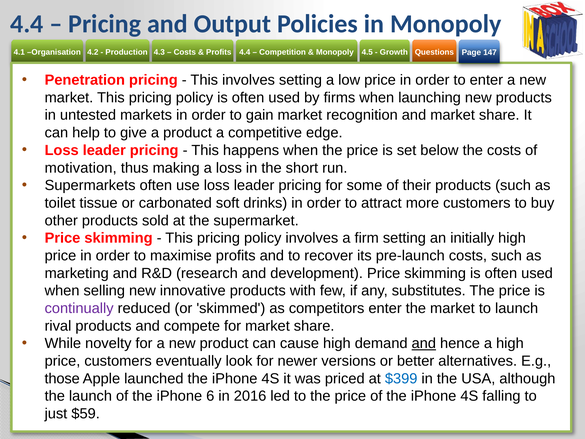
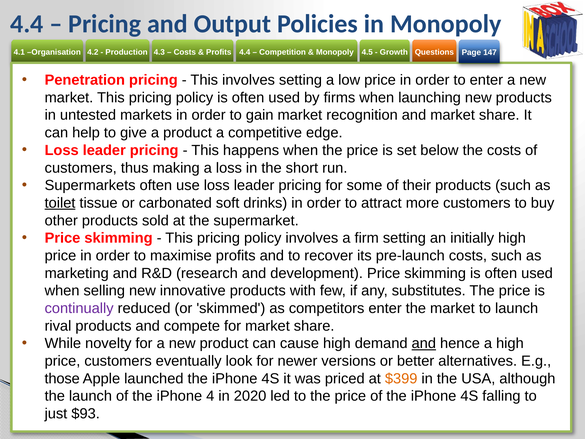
motivation: motivation -> customers (81, 168)
toilet underline: none -> present (60, 203)
$399 colour: blue -> orange (401, 378)
6: 6 -> 4 (210, 396)
2016: 2016 -> 2020 (250, 396)
$59: $59 -> $93 (86, 413)
